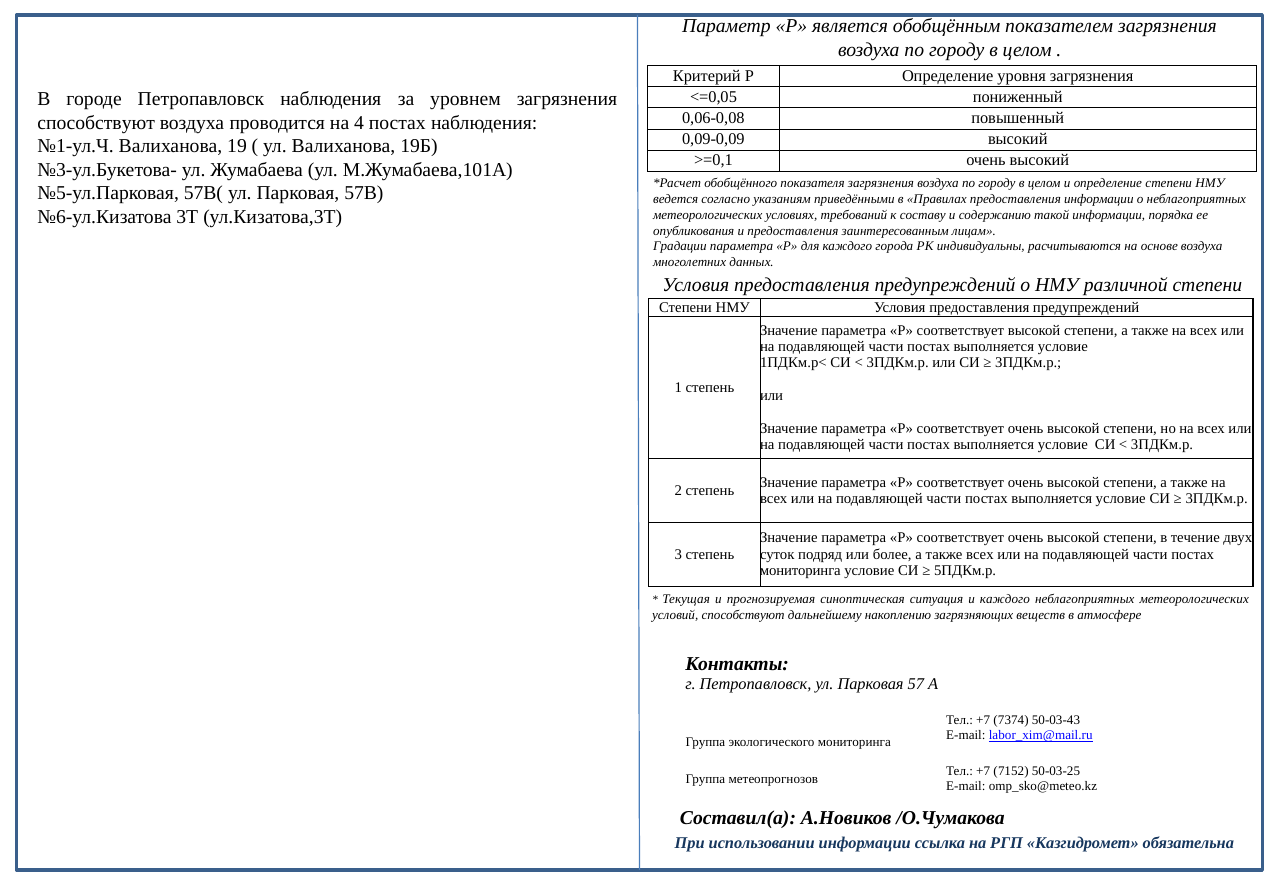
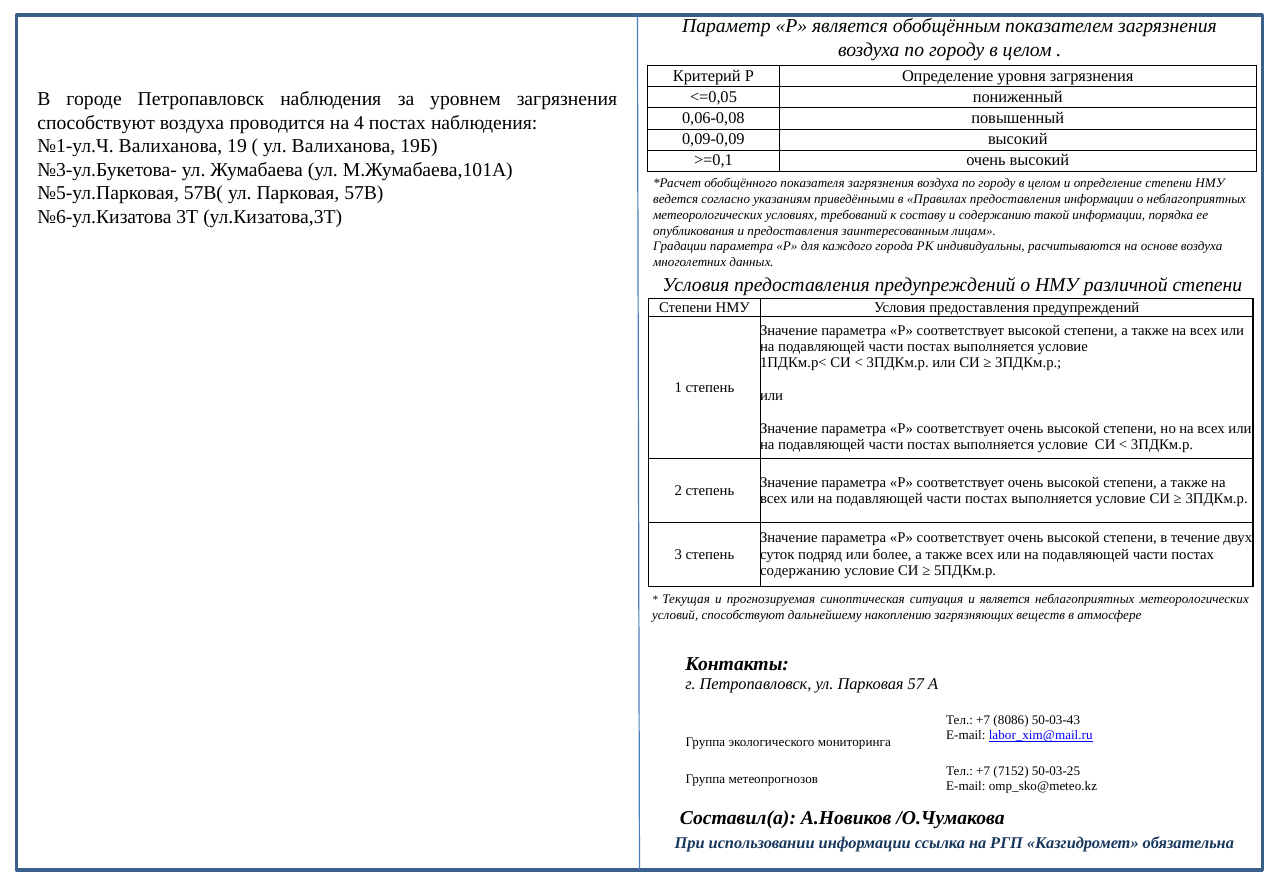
мониторинга: мониторинга -> содержанию (800, 571)
и каждого: каждого -> является (1005, 600)
7374: 7374 -> 8086 (1011, 721)
